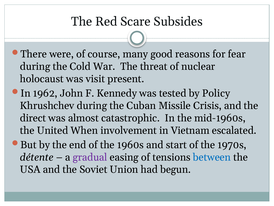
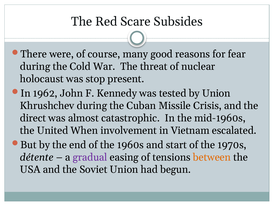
visit: visit -> stop (95, 79)
by Policy: Policy -> Union (216, 93)
between colour: blue -> orange (212, 157)
